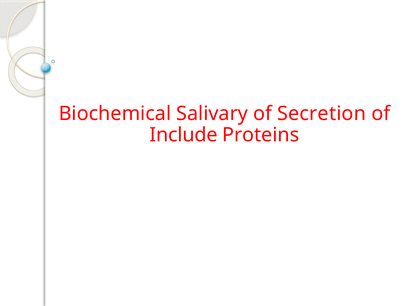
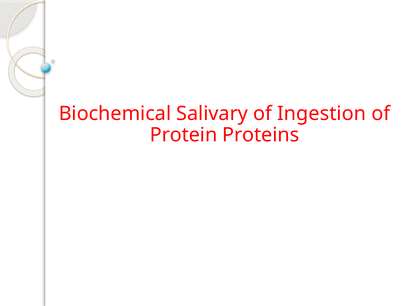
Secretion: Secretion -> Ingestion (322, 114)
Include: Include -> Protein (184, 135)
